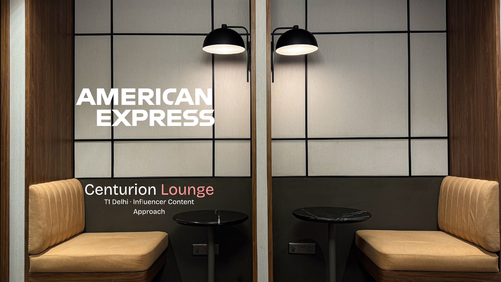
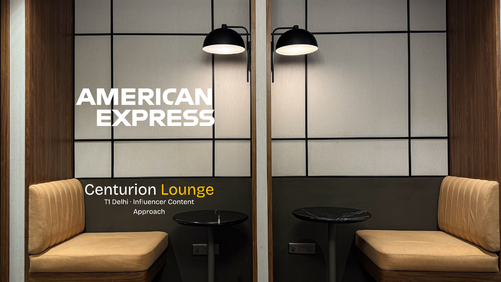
Lounge colour: pink -> yellow (187, 189)
